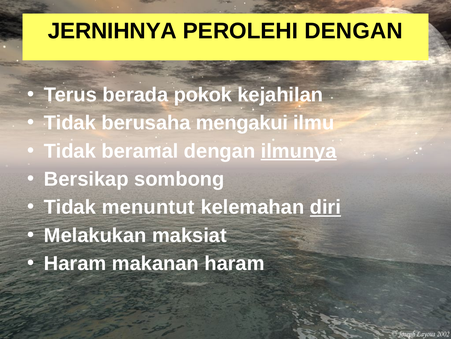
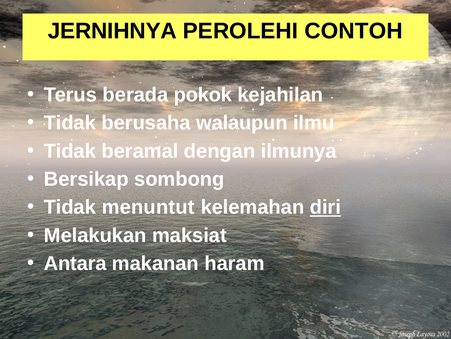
PEROLEHI DENGAN: DENGAN -> CONTOH (354, 31)
mengakui: mengakui -> walaupun (242, 123)
ilmunya underline: present -> none (299, 151)
Haram: Haram -> Antara (75, 263)
